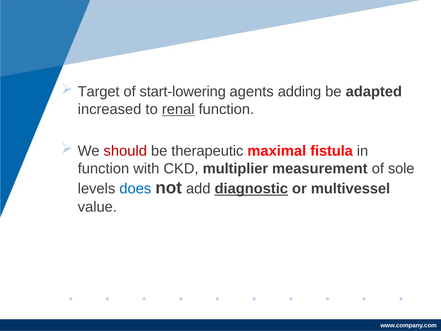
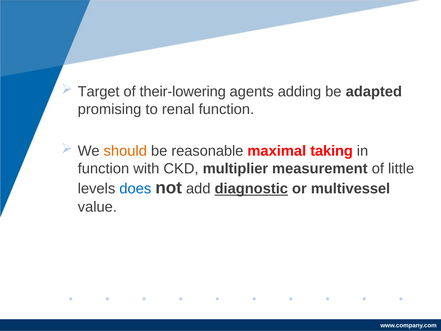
start-lowering: start-lowering -> their-lowering (183, 92)
increased: increased -> promising (110, 109)
renal underline: present -> none (178, 109)
should colour: red -> orange (125, 151)
therapeutic: therapeutic -> reasonable (207, 151)
fistula: fistula -> taking (332, 151)
sole: sole -> little (401, 169)
